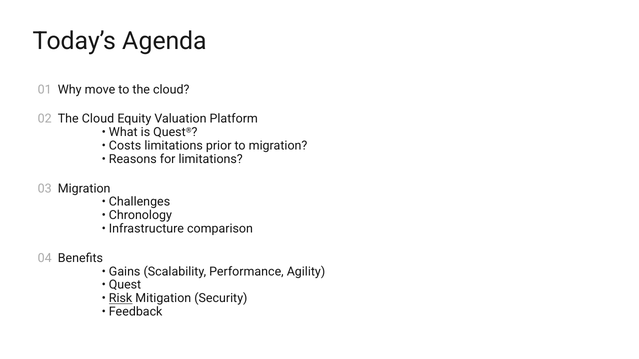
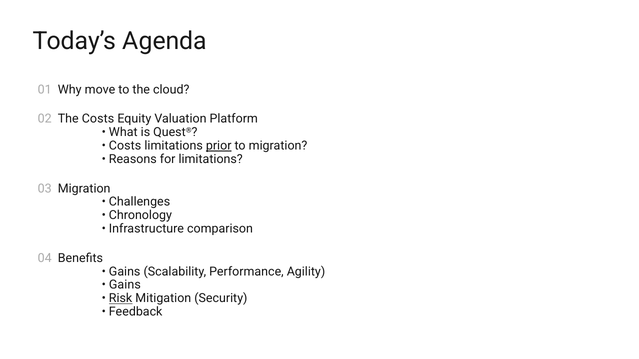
02 The Cloud: Cloud -> Costs (98, 119)
prior underline: none -> present (219, 146)
Quest: Quest -> Gains (125, 285)
